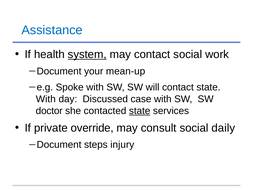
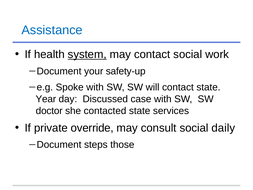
mean-up: mean-up -> safety-up (126, 71)
With: With -> Year (46, 99)
state underline: present -> none (140, 111)
injury: injury -> those (122, 145)
